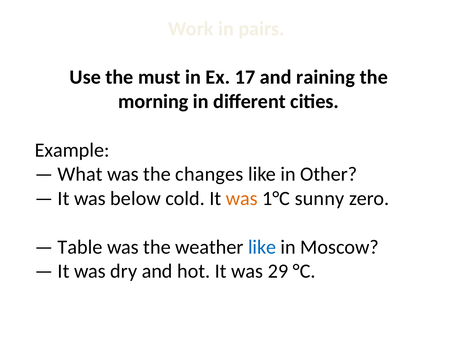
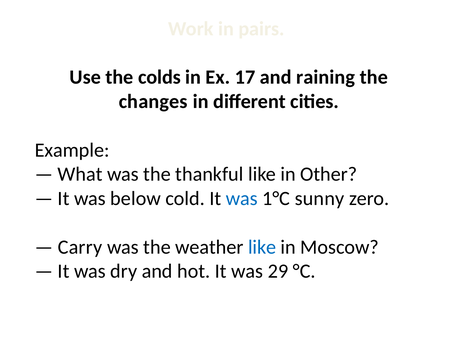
must: must -> colds (159, 77)
morning: morning -> changes (153, 101)
changes: changes -> thankful (209, 174)
was colour: orange -> blue (242, 198)
Table: Table -> Carry (80, 247)
